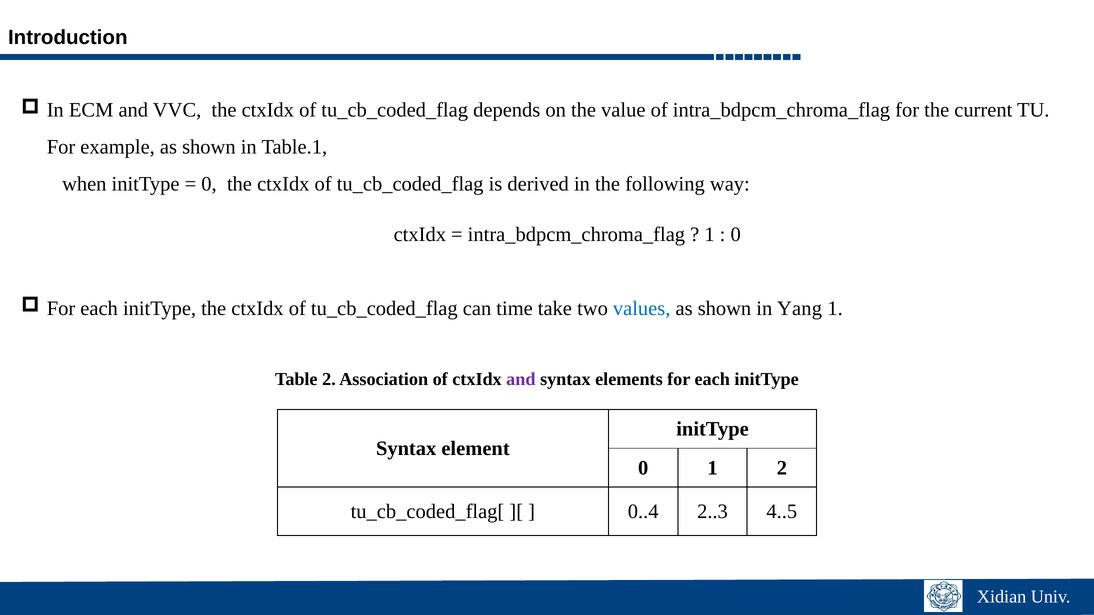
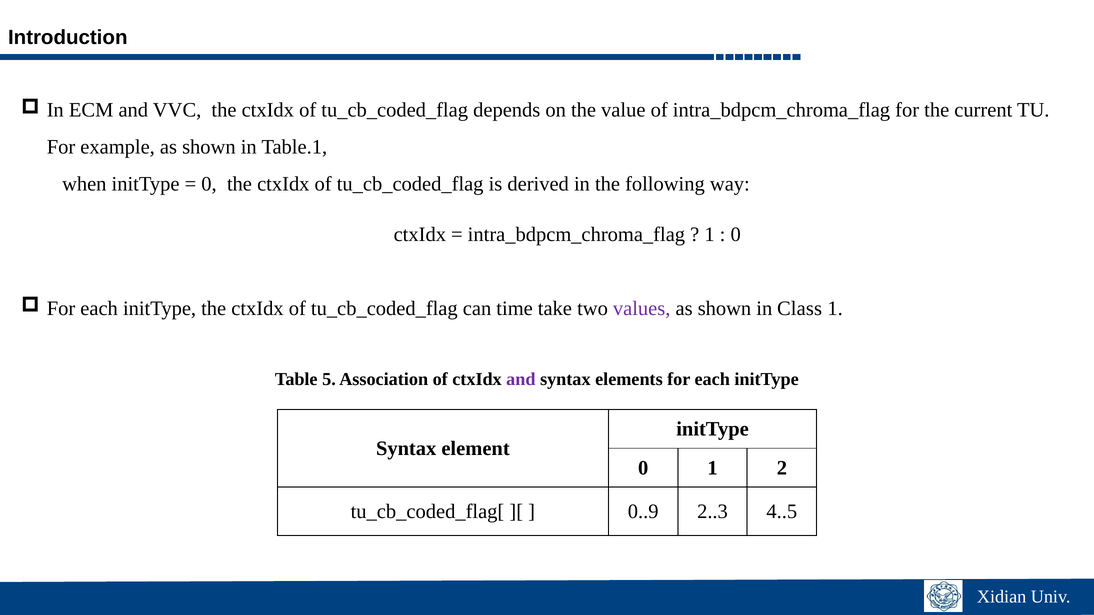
values colour: blue -> purple (642, 309)
Yang: Yang -> Class (800, 309)
Table 2: 2 -> 5 (329, 379)
0..4: 0..4 -> 0..9 (643, 512)
